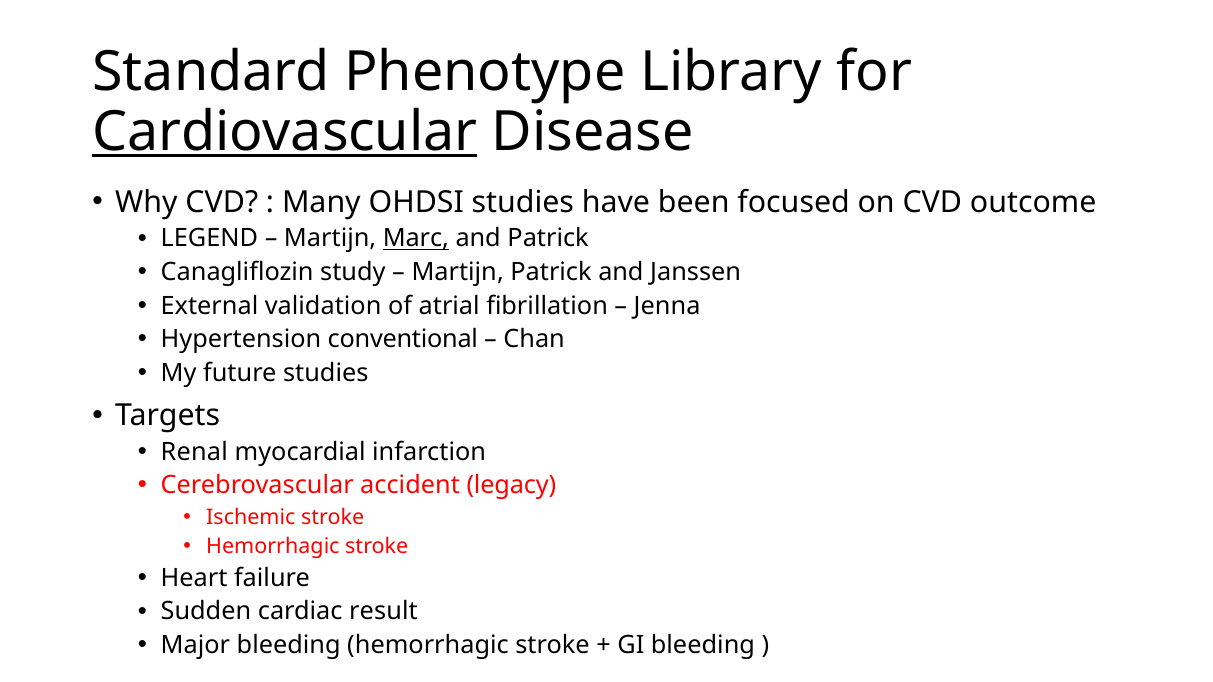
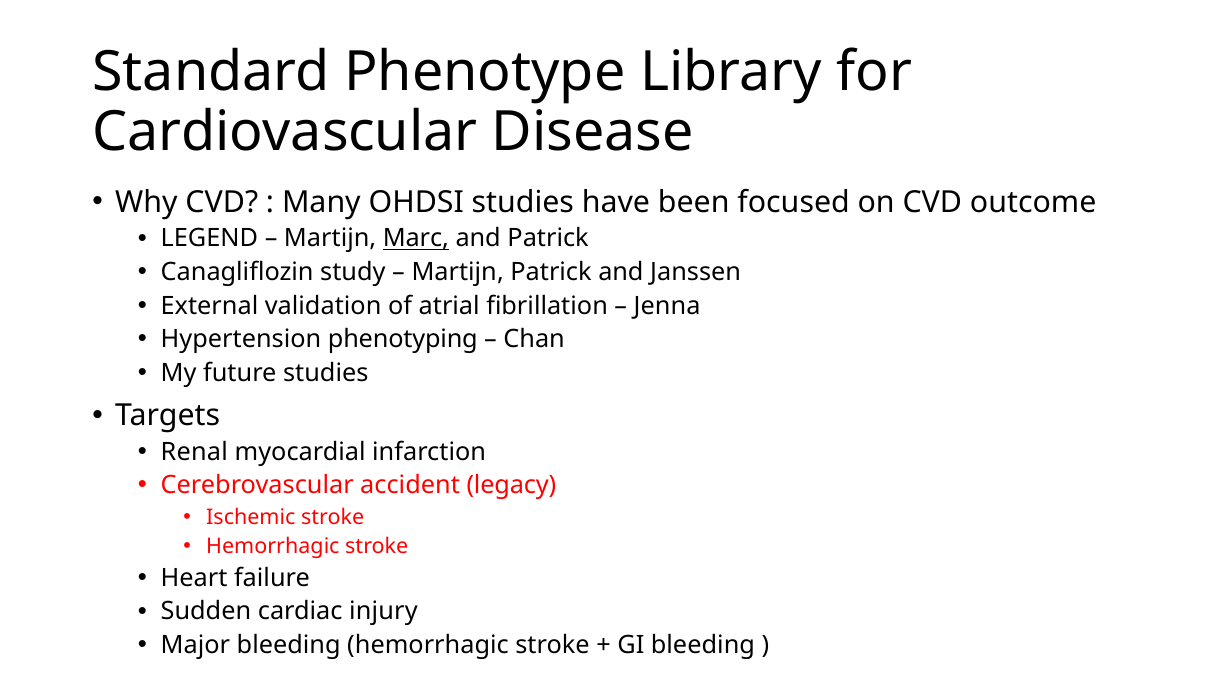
Cardiovascular underline: present -> none (285, 132)
conventional: conventional -> phenotyping (403, 340)
result: result -> injury (383, 612)
